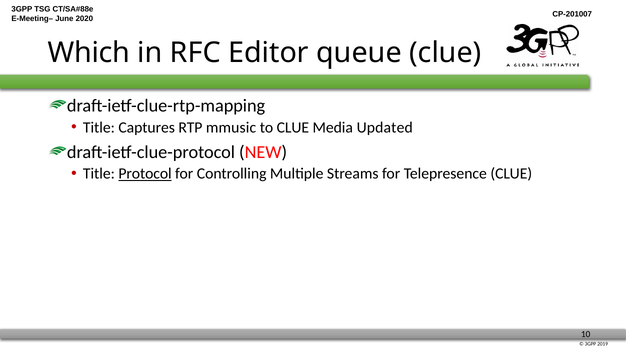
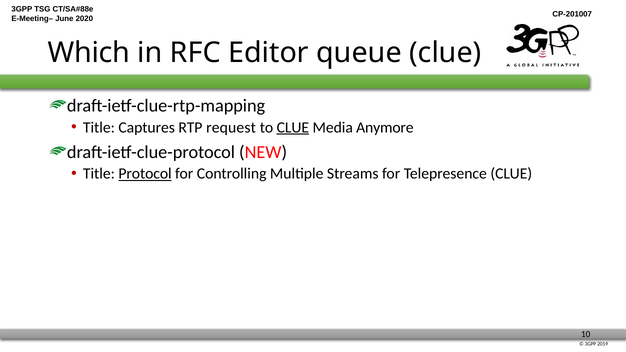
mmusic: mmusic -> request (231, 127)
CLUE underline: none -> present (293, 127)
Updated: Updated -> Anymore (385, 127)
